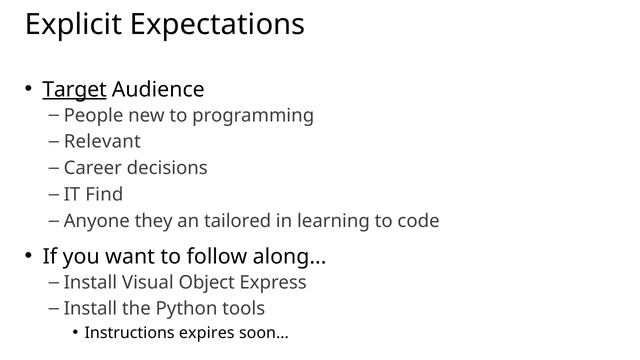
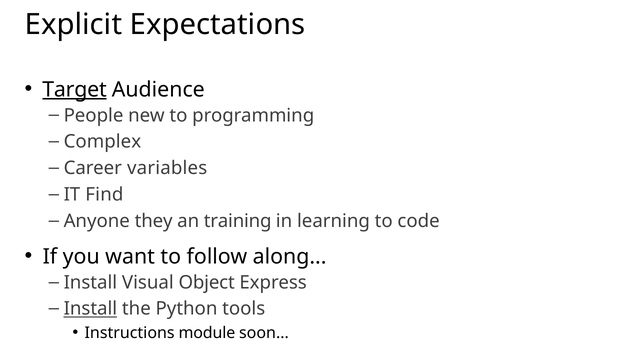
Relevant: Relevant -> Complex (102, 142)
decisions: decisions -> variables (167, 168)
tailored: tailored -> training (238, 221)
Install underline: none -> present (90, 309)
expires: expires -> module (207, 333)
